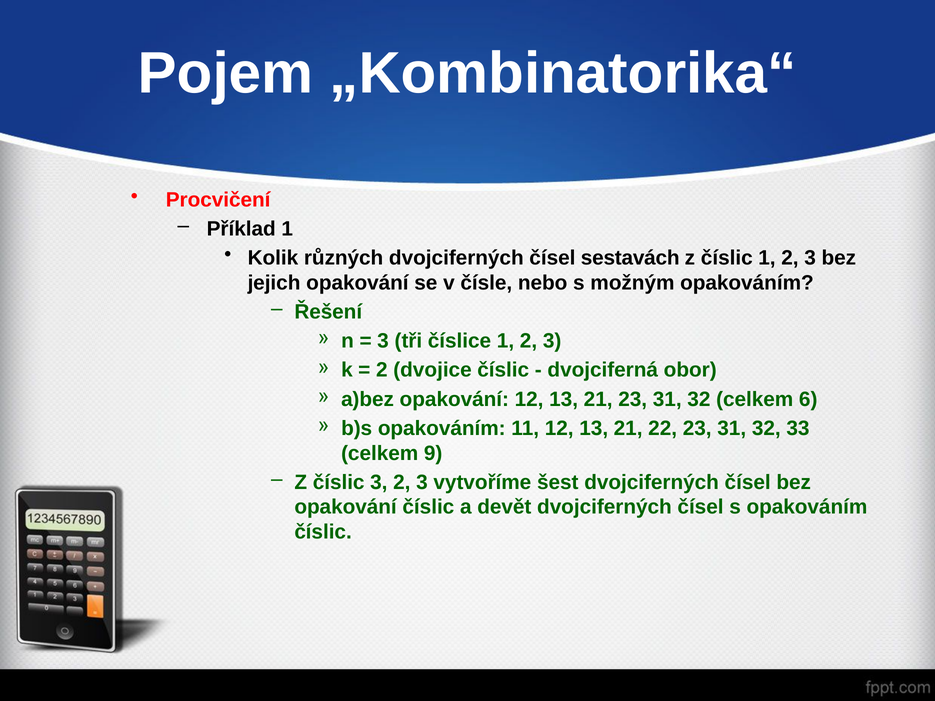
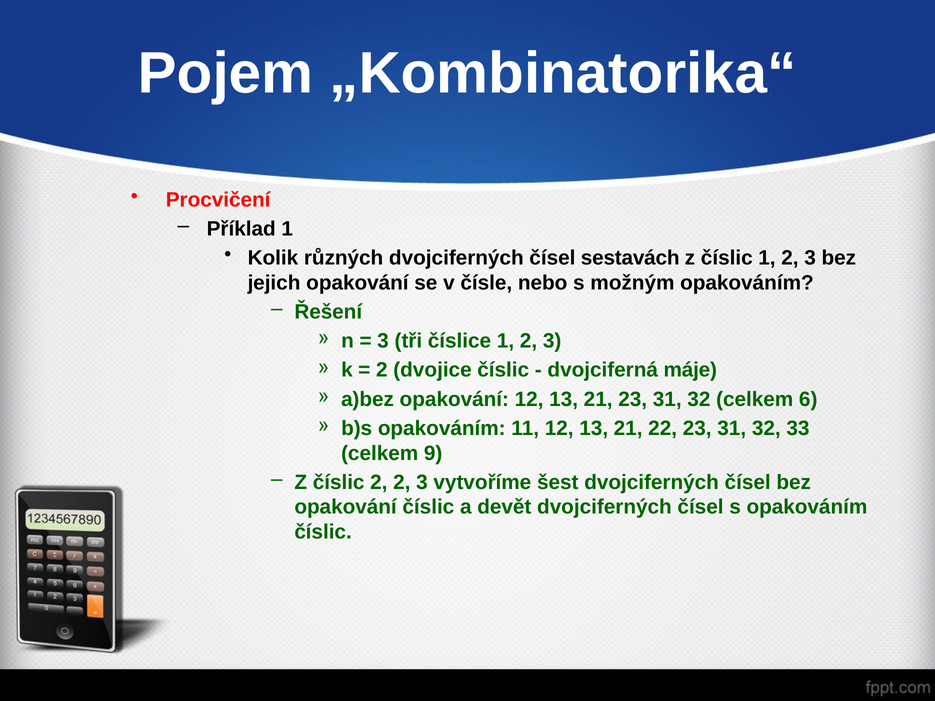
obor: obor -> máje (690, 370)
číslic 3: 3 -> 2 (379, 482)
